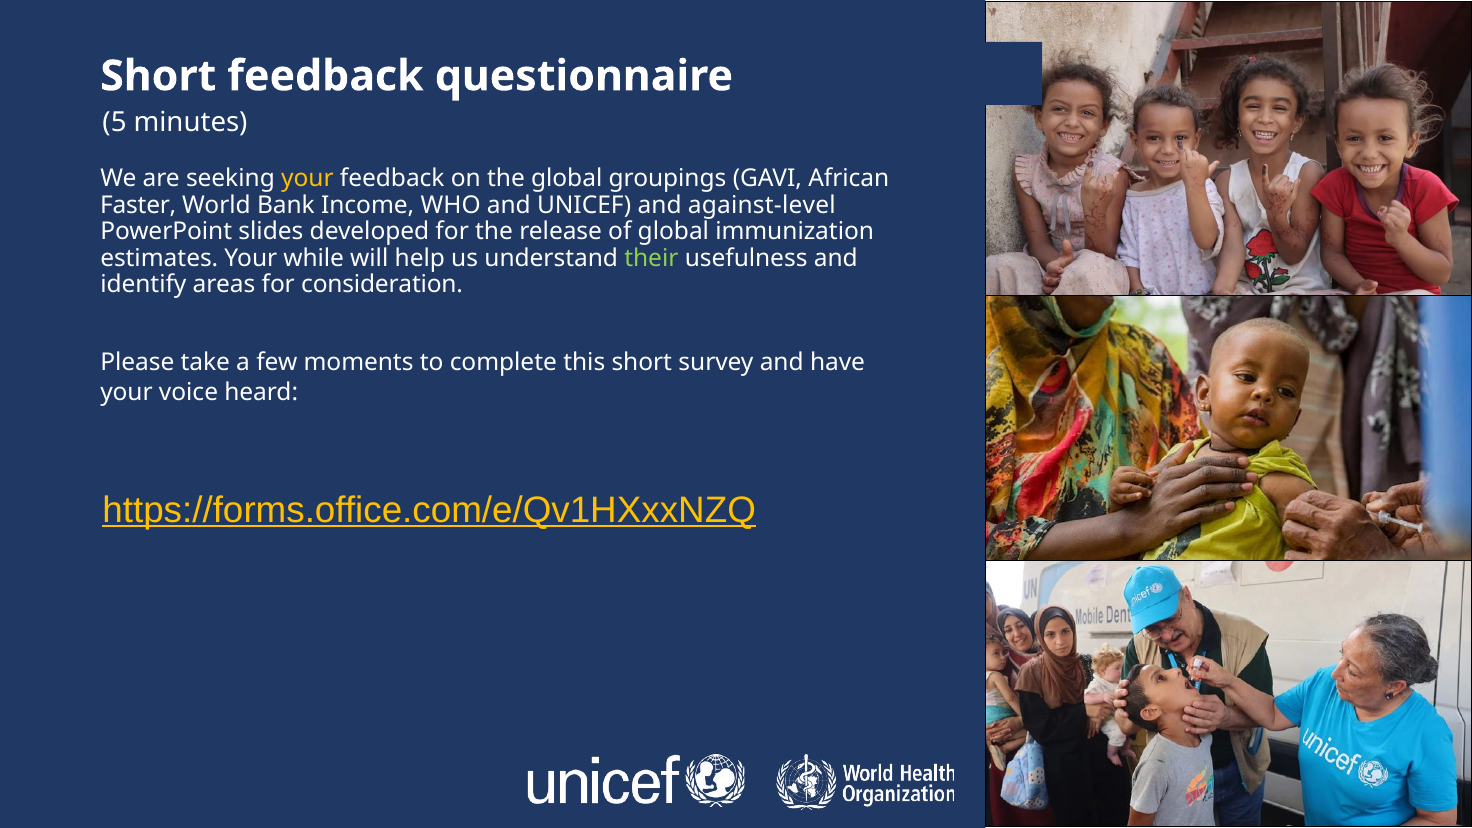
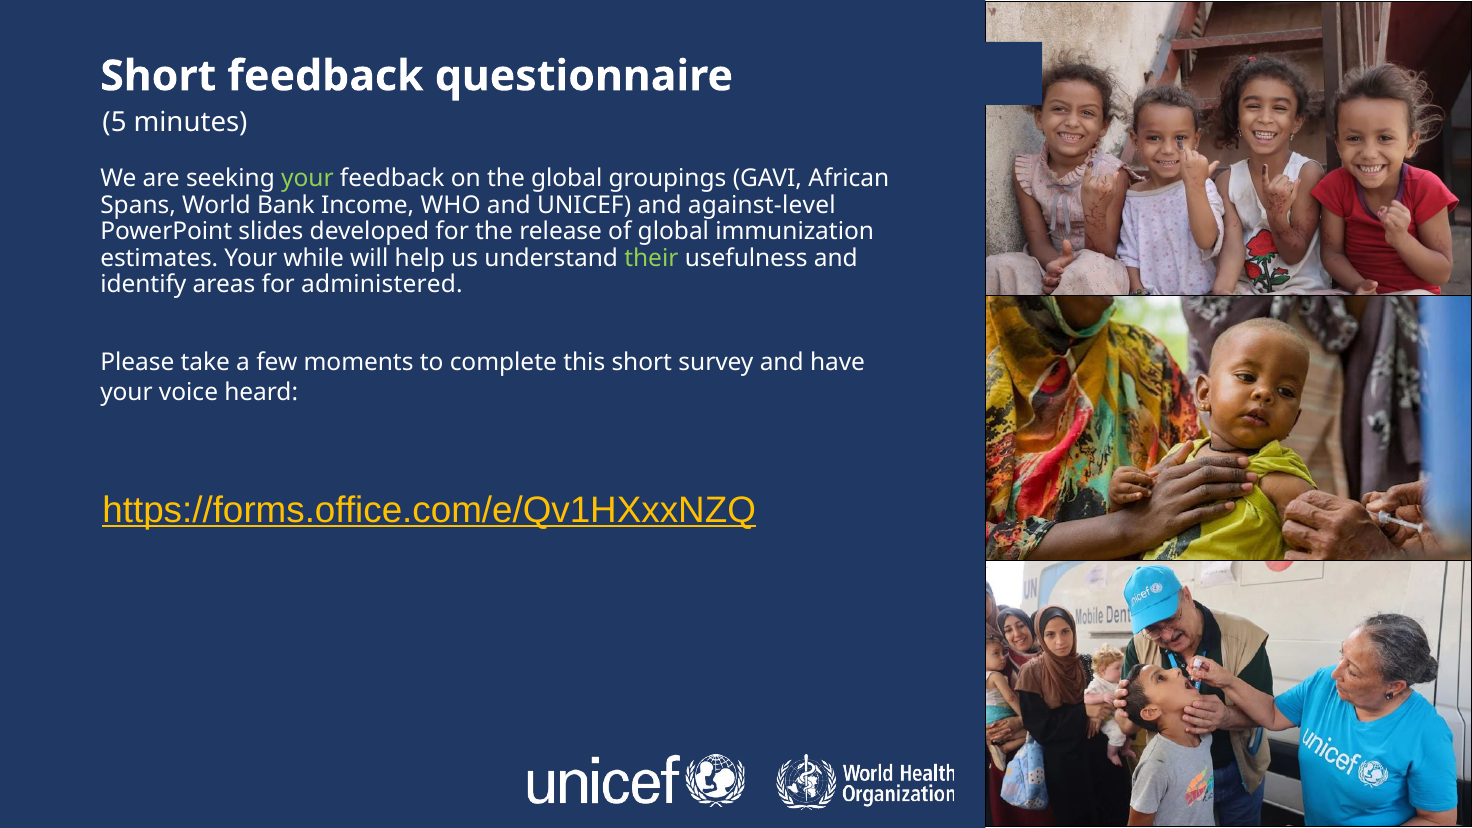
your colour: yellow -> light green (307, 179)
Faster: Faster -> Spans (138, 205)
consideration: consideration -> administered (382, 284)
